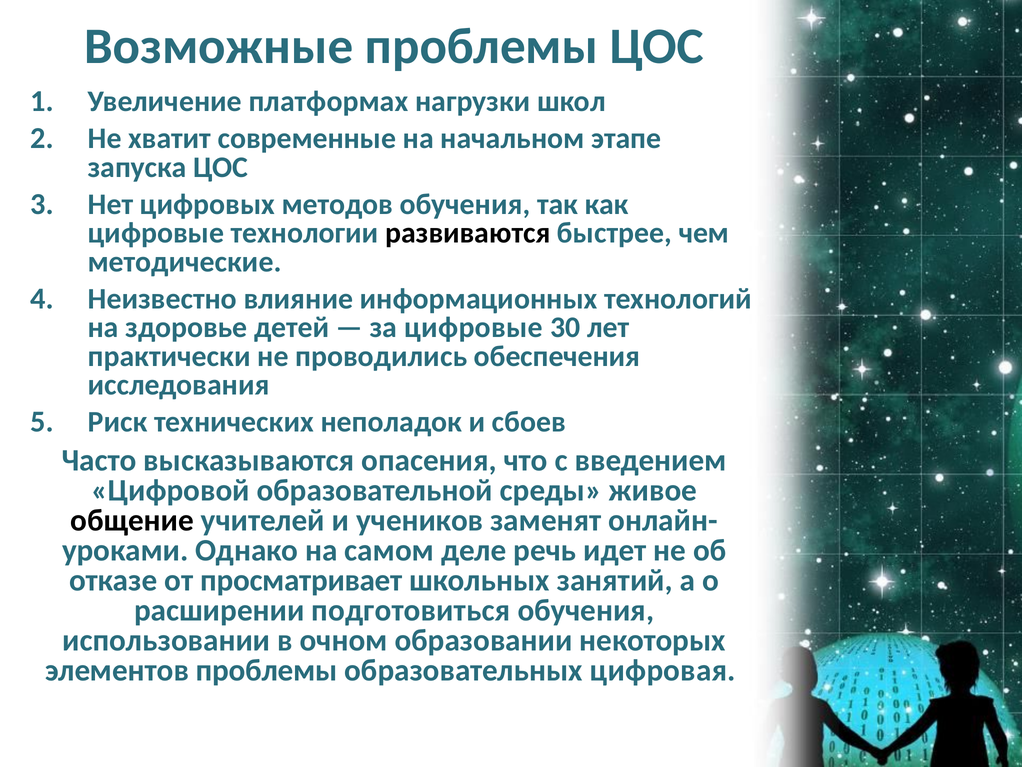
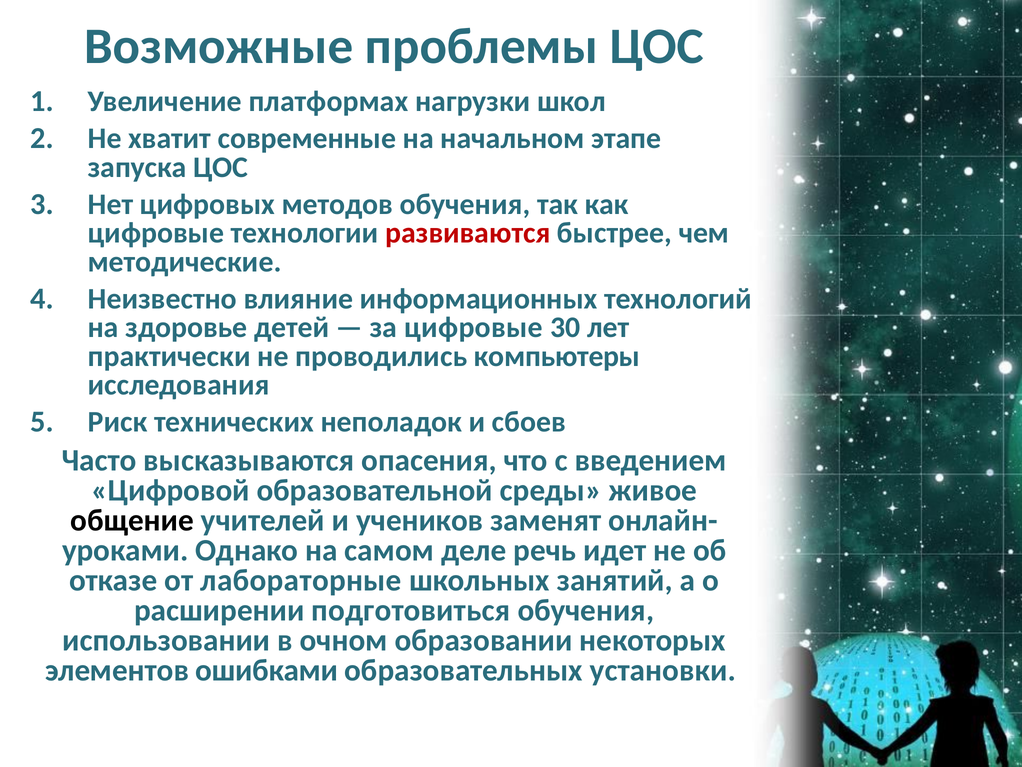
развиваются colour: black -> red (468, 233)
обеспечения: обеспечения -> компьютеры (557, 356)
просматривает: просматривает -> лабораторные (301, 580)
элементов проблемы: проблемы -> ошибками (267, 670)
цифровая: цифровая -> установки (663, 670)
